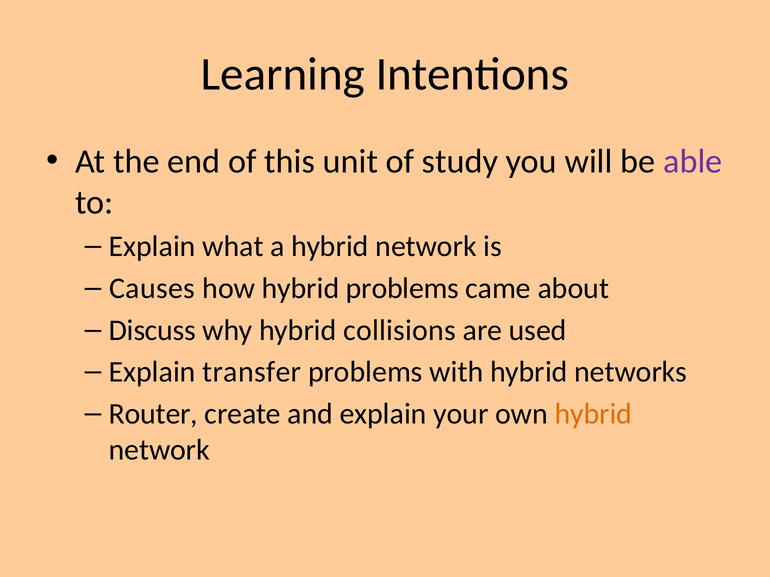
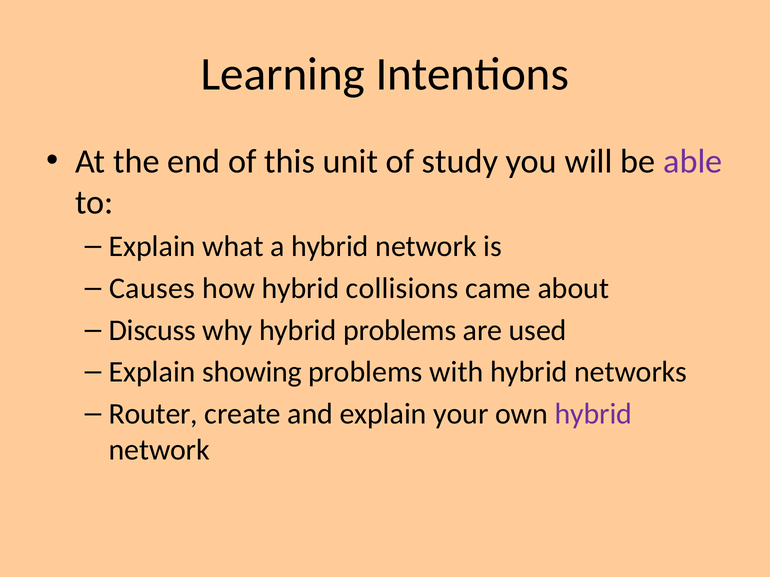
hybrid problems: problems -> collisions (402, 289)
hybrid collisions: collisions -> problems (400, 331)
transfer: transfer -> showing (252, 372)
hybrid colour: orange -> purple (593, 414)
